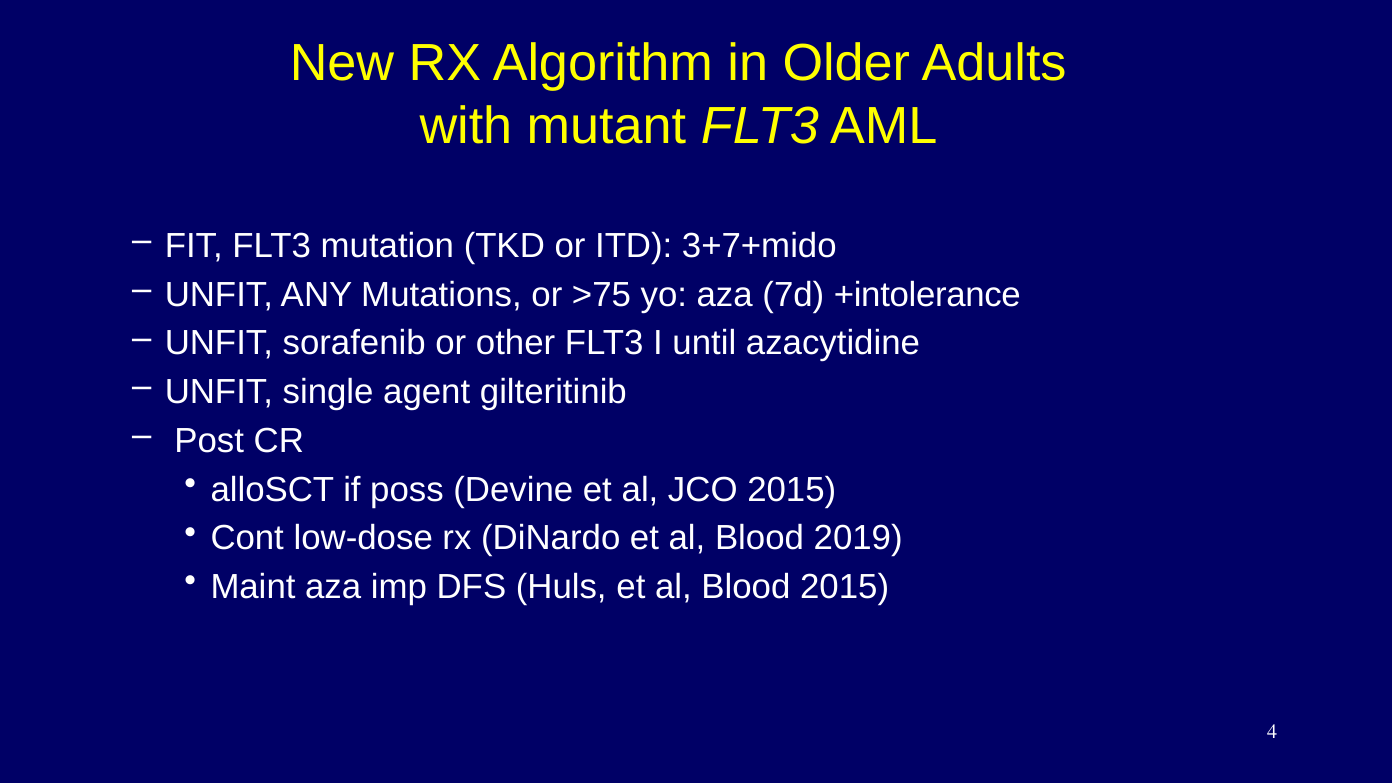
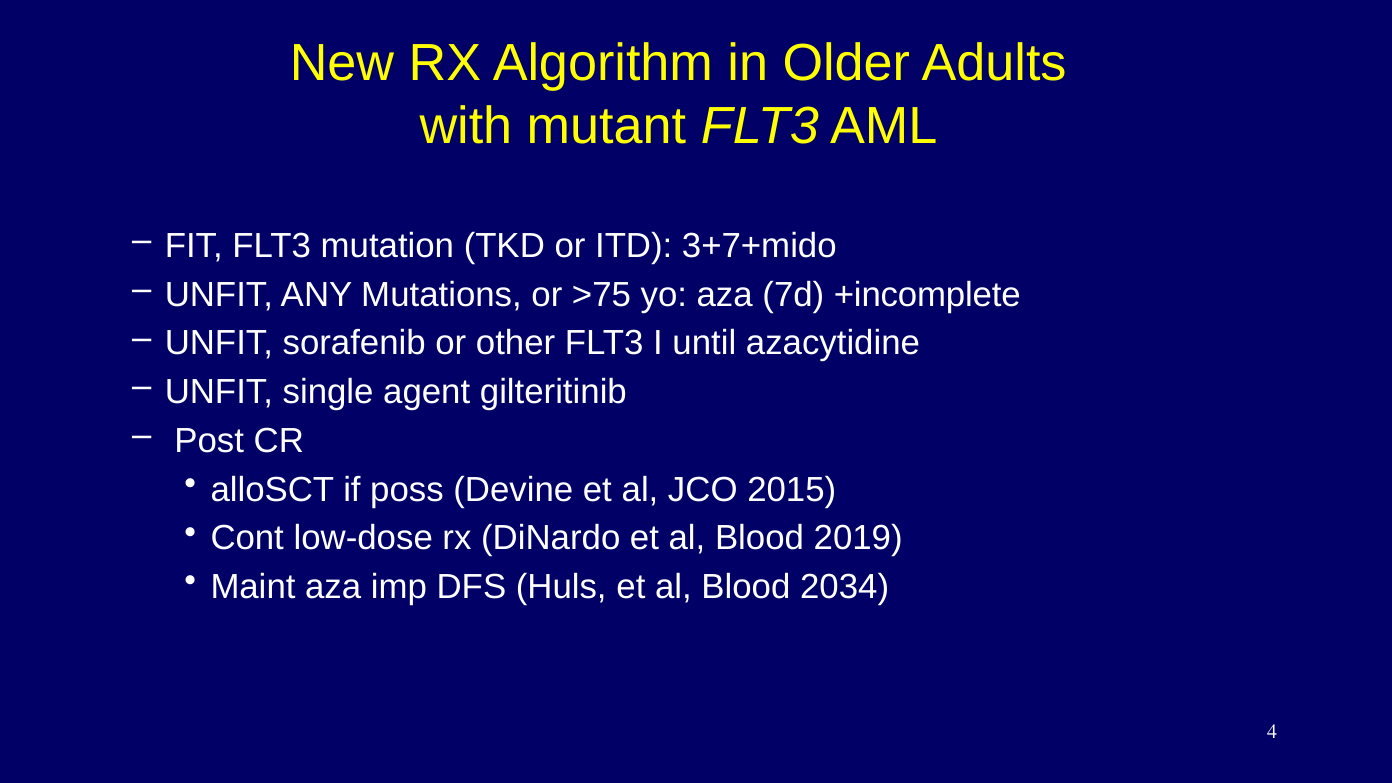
+intolerance: +intolerance -> +incomplete (927, 295)
Blood 2015: 2015 -> 2034 (845, 587)
